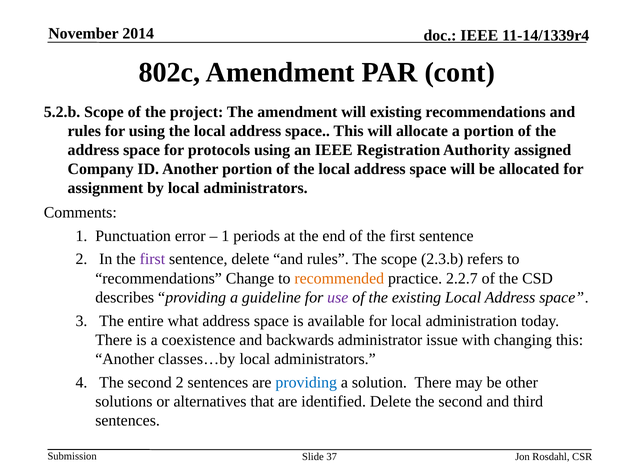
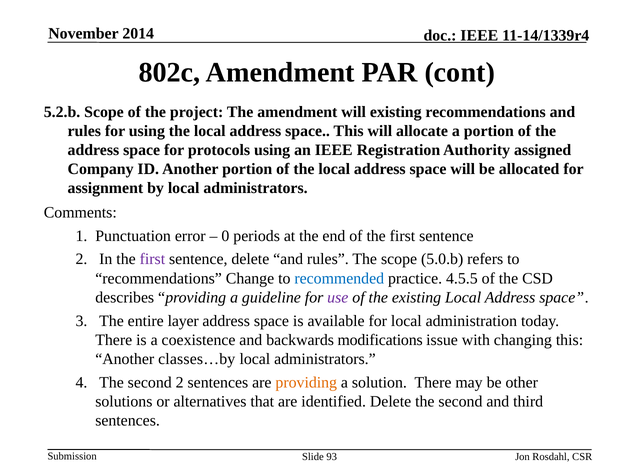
1: 1 -> 0 (225, 236)
2.3.b: 2.3.b -> 5.0.b (442, 259)
recommended colour: orange -> blue (339, 278)
2.2.7: 2.2.7 -> 4.5.5 (462, 278)
what: what -> layer (183, 320)
administrator: administrator -> modifications (380, 339)
providing colour: blue -> orange (306, 382)
37: 37 -> 93 (332, 456)
